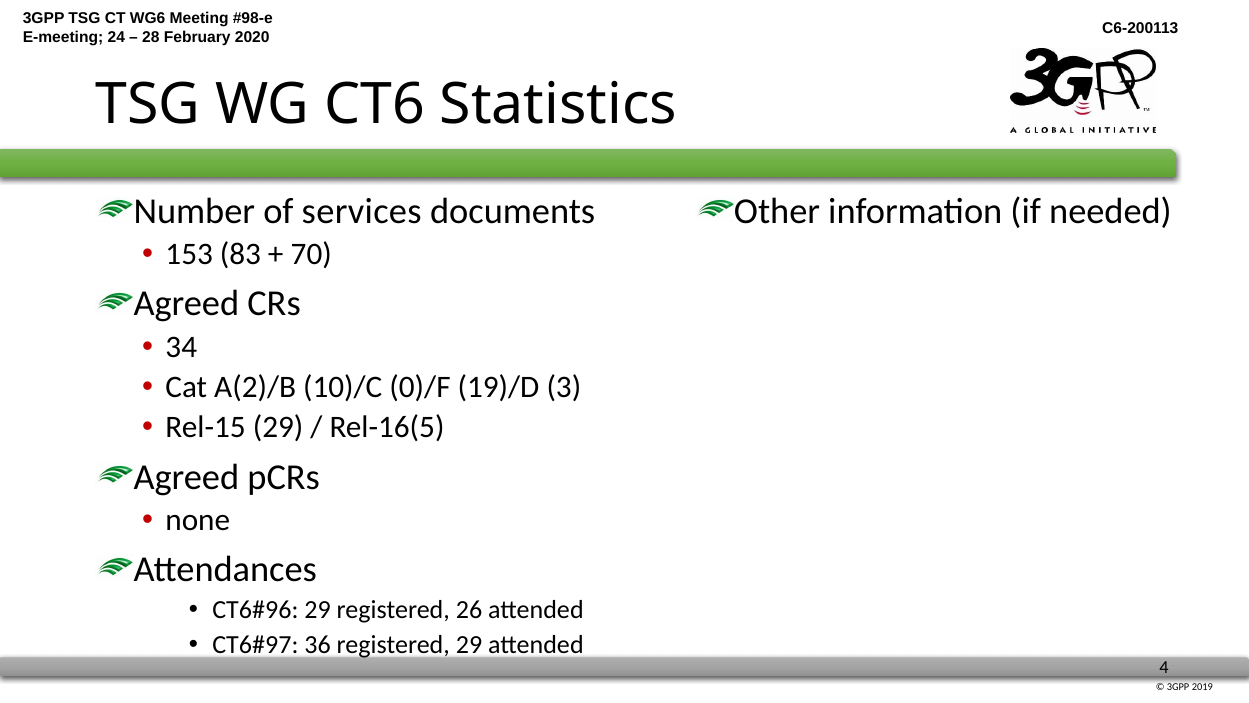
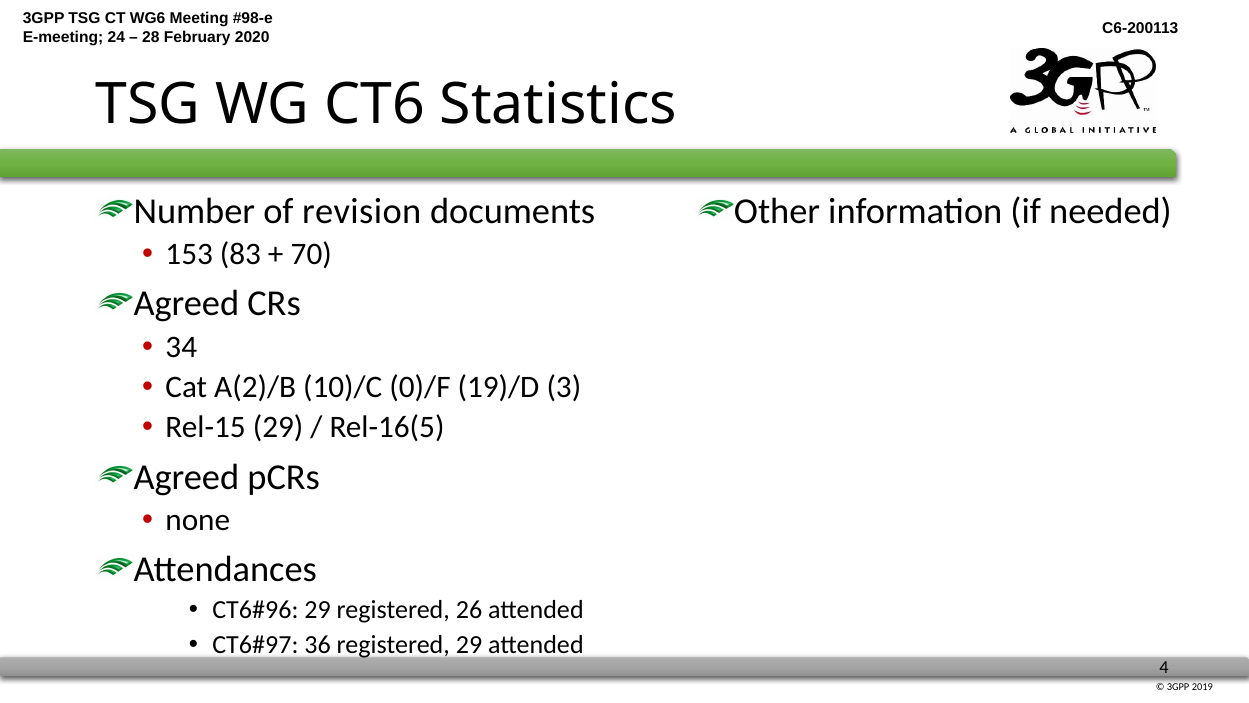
services: services -> revision (362, 211)
